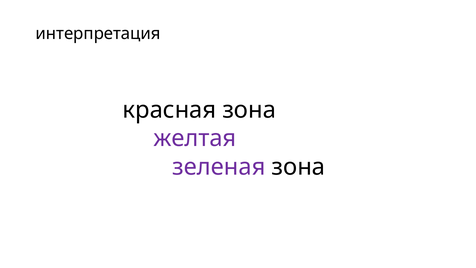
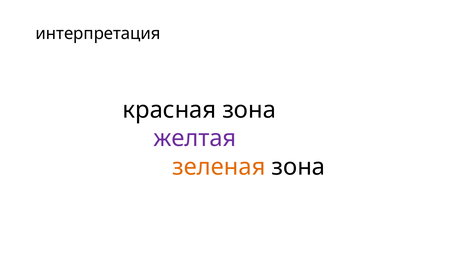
зеленая colour: purple -> orange (219, 167)
